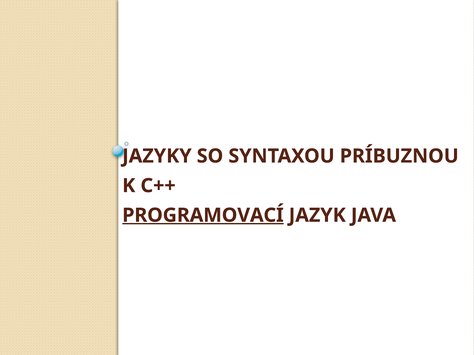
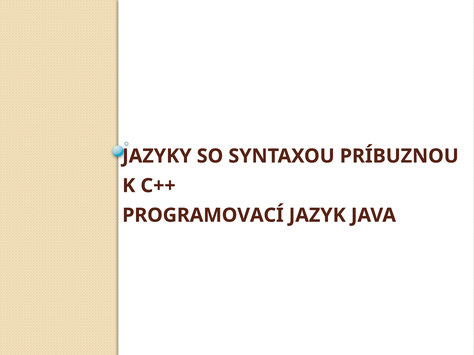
PROGRAMOVACÍ underline: present -> none (203, 216)
